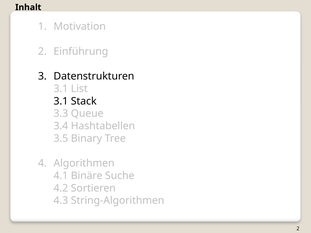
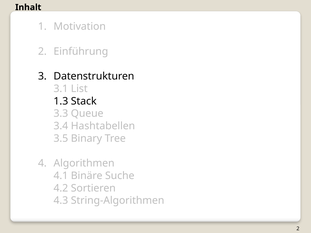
3.1: 3.1 -> 1.3 (61, 101)
